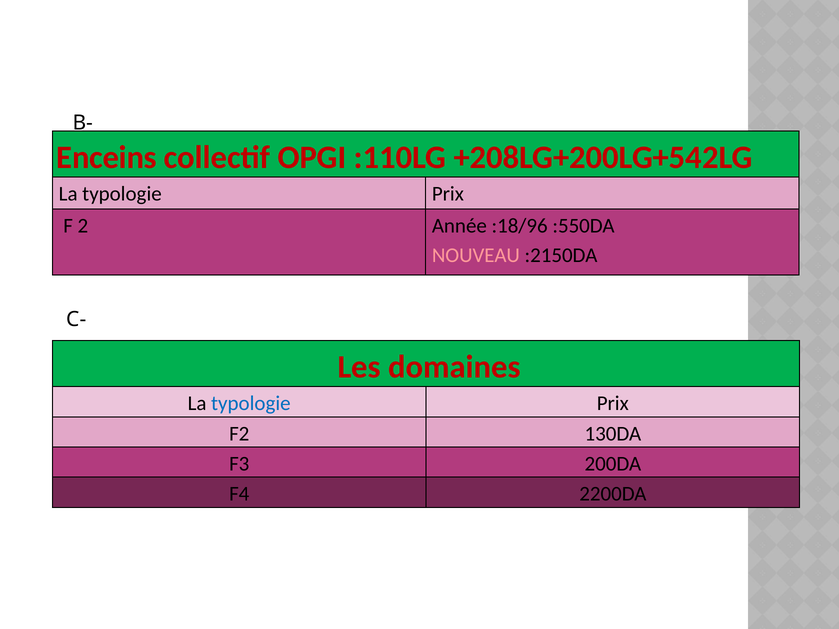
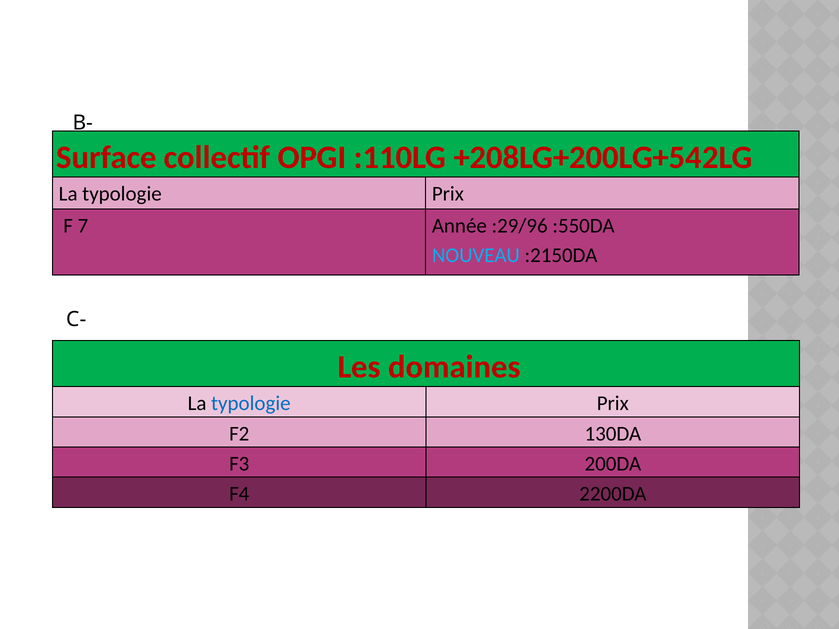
Enceins: Enceins -> Surface (107, 157)
2: 2 -> 7 (83, 226)
:18/96: :18/96 -> :29/96 (520, 226)
NOUVEAU colour: pink -> light blue (476, 255)
